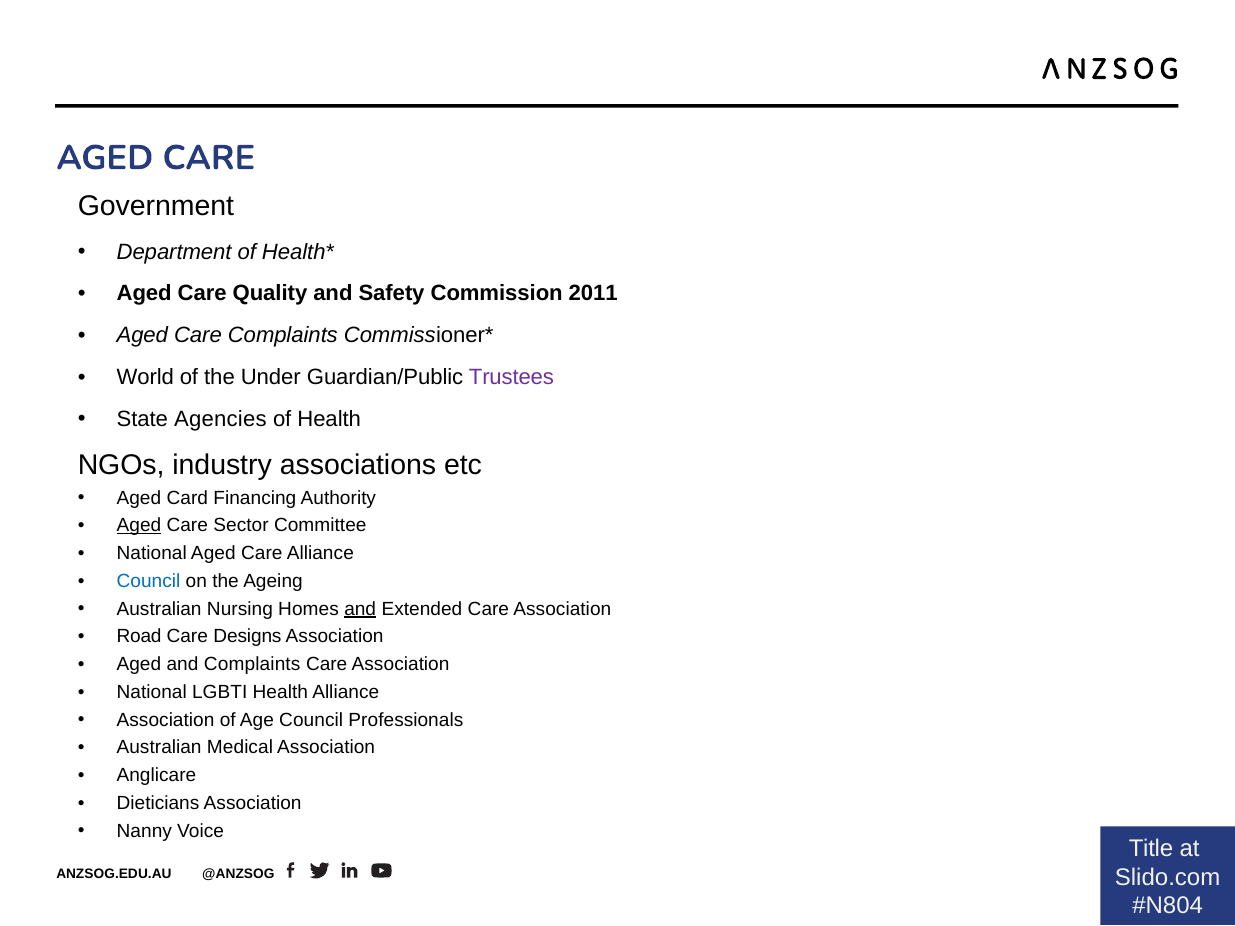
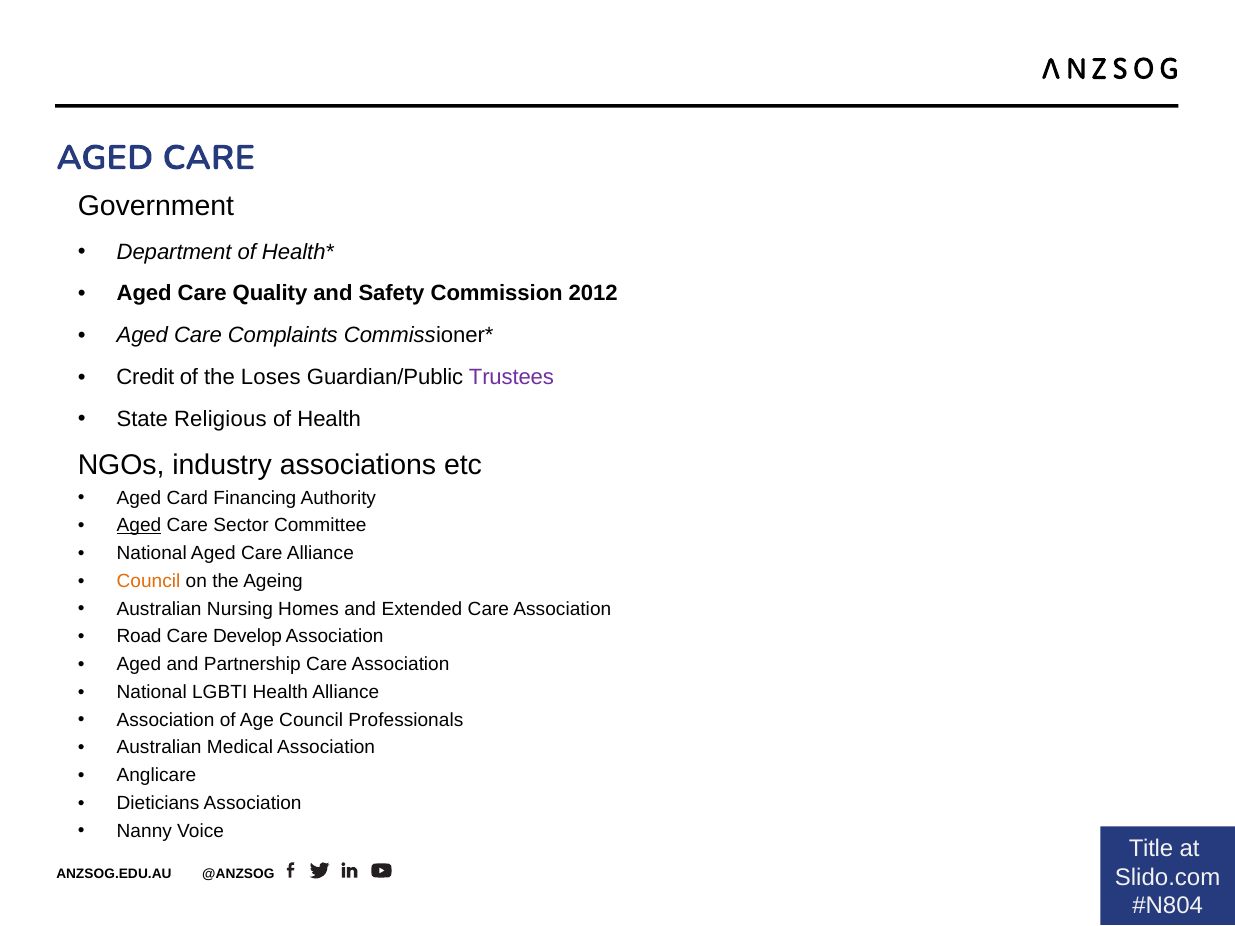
2011: 2011 -> 2012 (593, 294)
World: World -> Credit (145, 377)
Under: Under -> Loses (271, 377)
Agencies: Agencies -> Religious (220, 419)
Council colour: blue -> orange (149, 581)
and underline: present -> none (360, 609)
Designs: Designs -> Develop (248, 637)
and Complaints: Complaints -> Partnership (252, 664)
